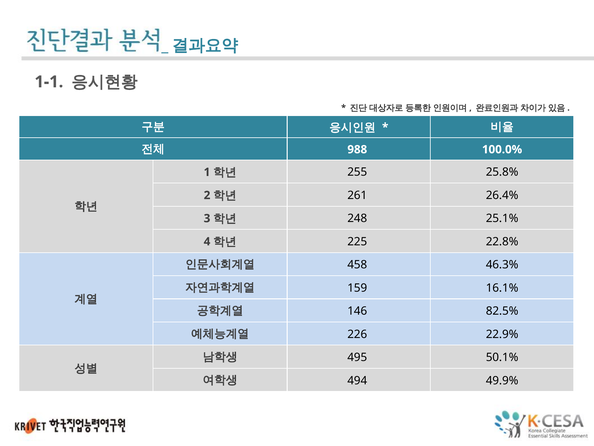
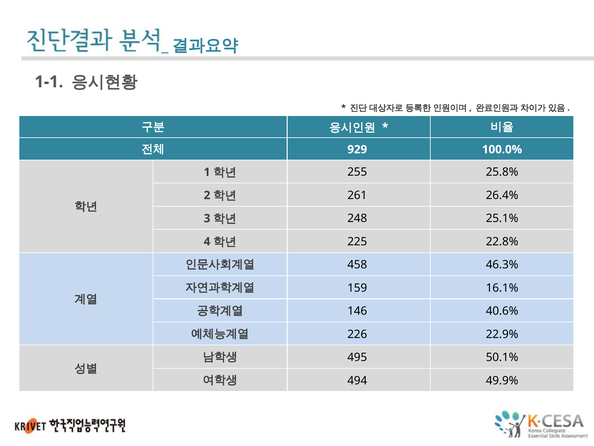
988: 988 -> 929 (357, 149)
82.5%: 82.5% -> 40.6% (502, 311)
